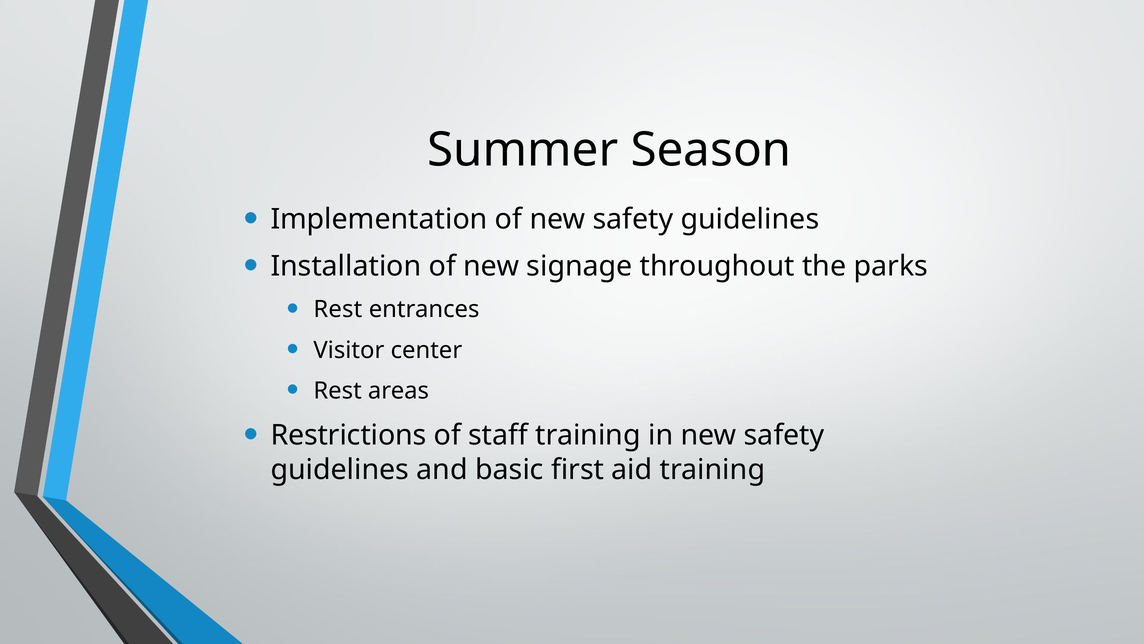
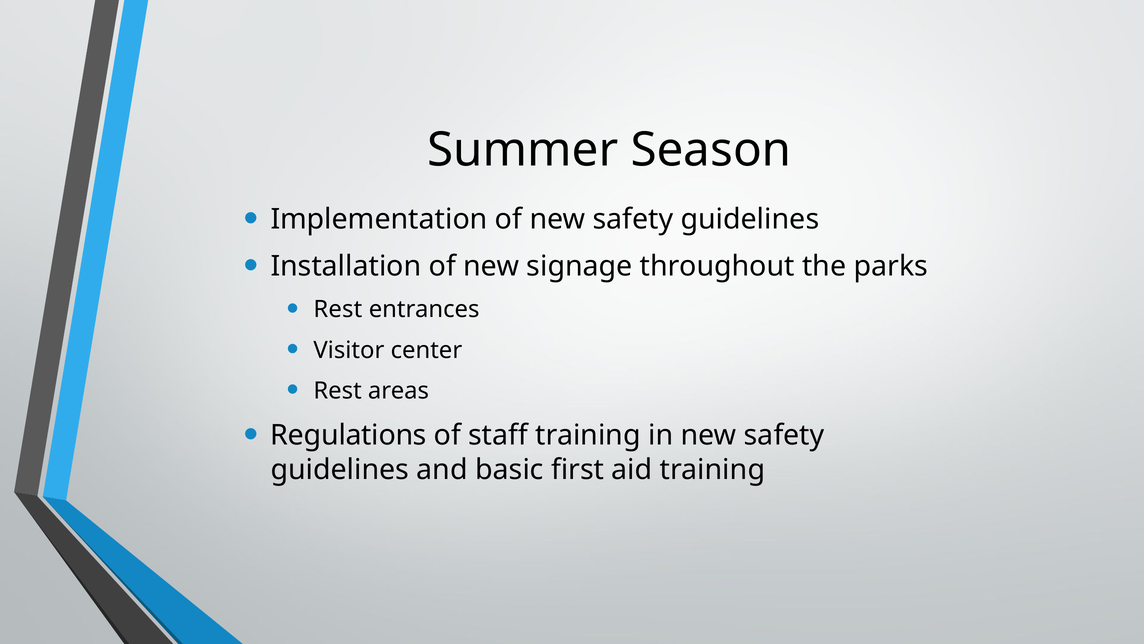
Restrictions: Restrictions -> Regulations (349, 435)
